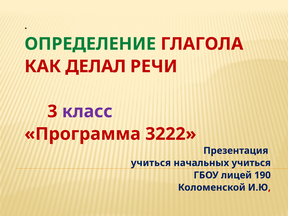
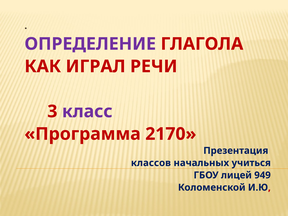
ОПРЕДЕЛЕНИЕ colour: green -> purple (90, 44)
ДЕЛАЛ: ДЕЛАЛ -> ИГРАЛ (96, 66)
3222: 3222 -> 2170 (171, 134)
учиться: учиться -> классов (151, 163)
190: 190 -> 949 (263, 175)
